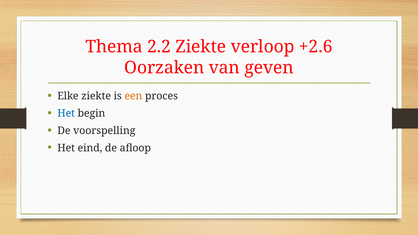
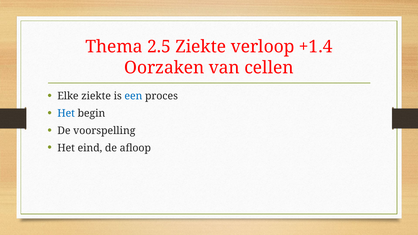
2.2: 2.2 -> 2.5 (159, 47)
+2.6: +2.6 -> +1.4 (316, 47)
geven: geven -> cellen (269, 68)
een colour: orange -> blue (133, 96)
